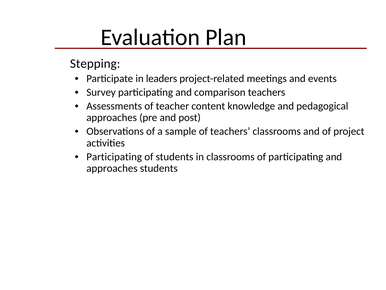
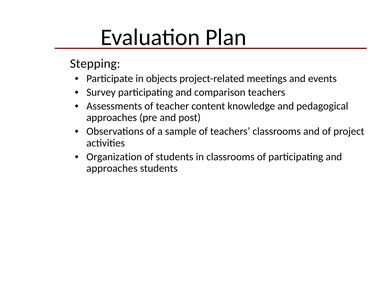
leaders: leaders -> objects (162, 78)
Participating: Participating -> Organization (114, 157)
